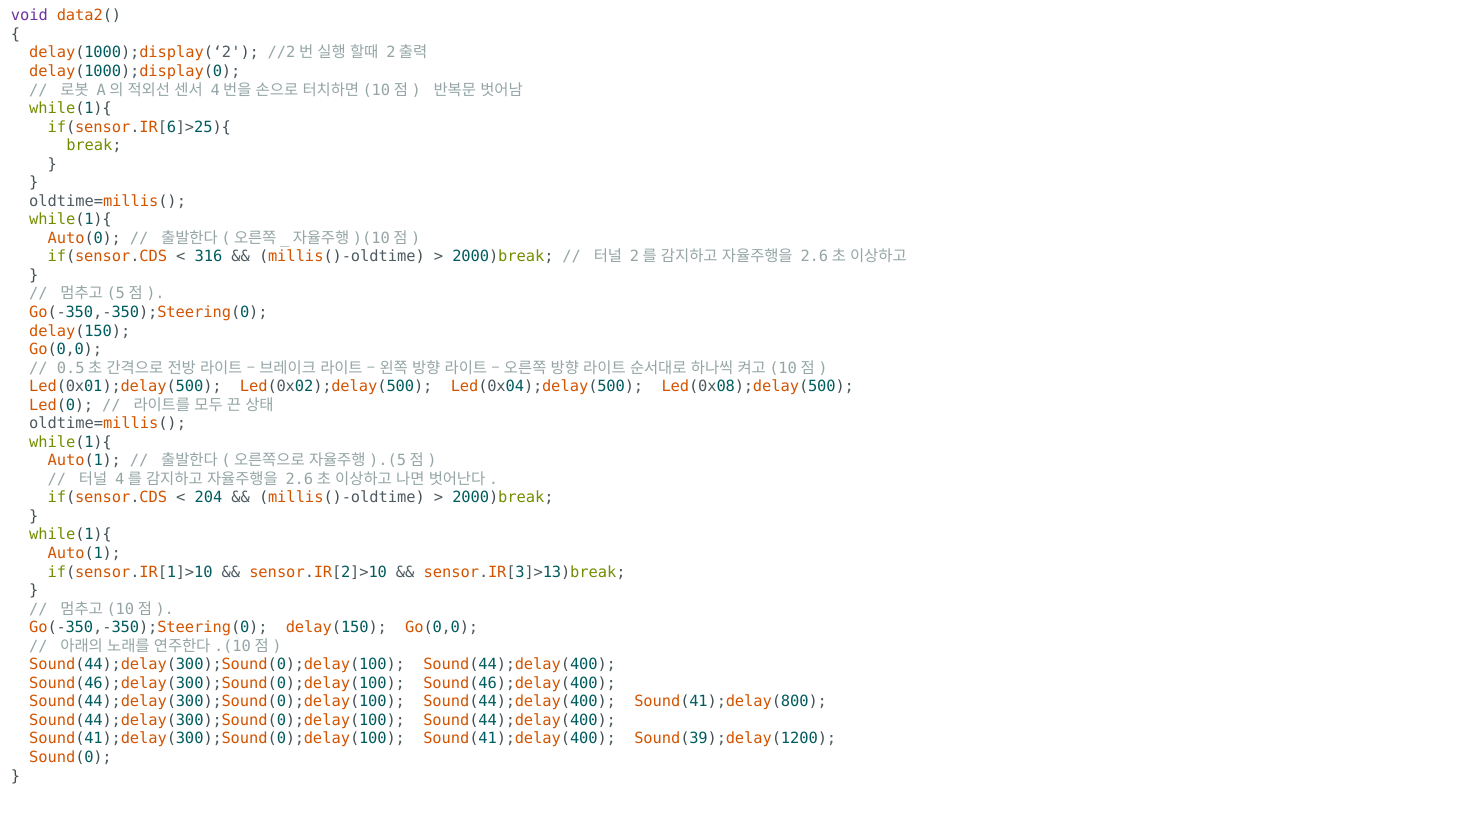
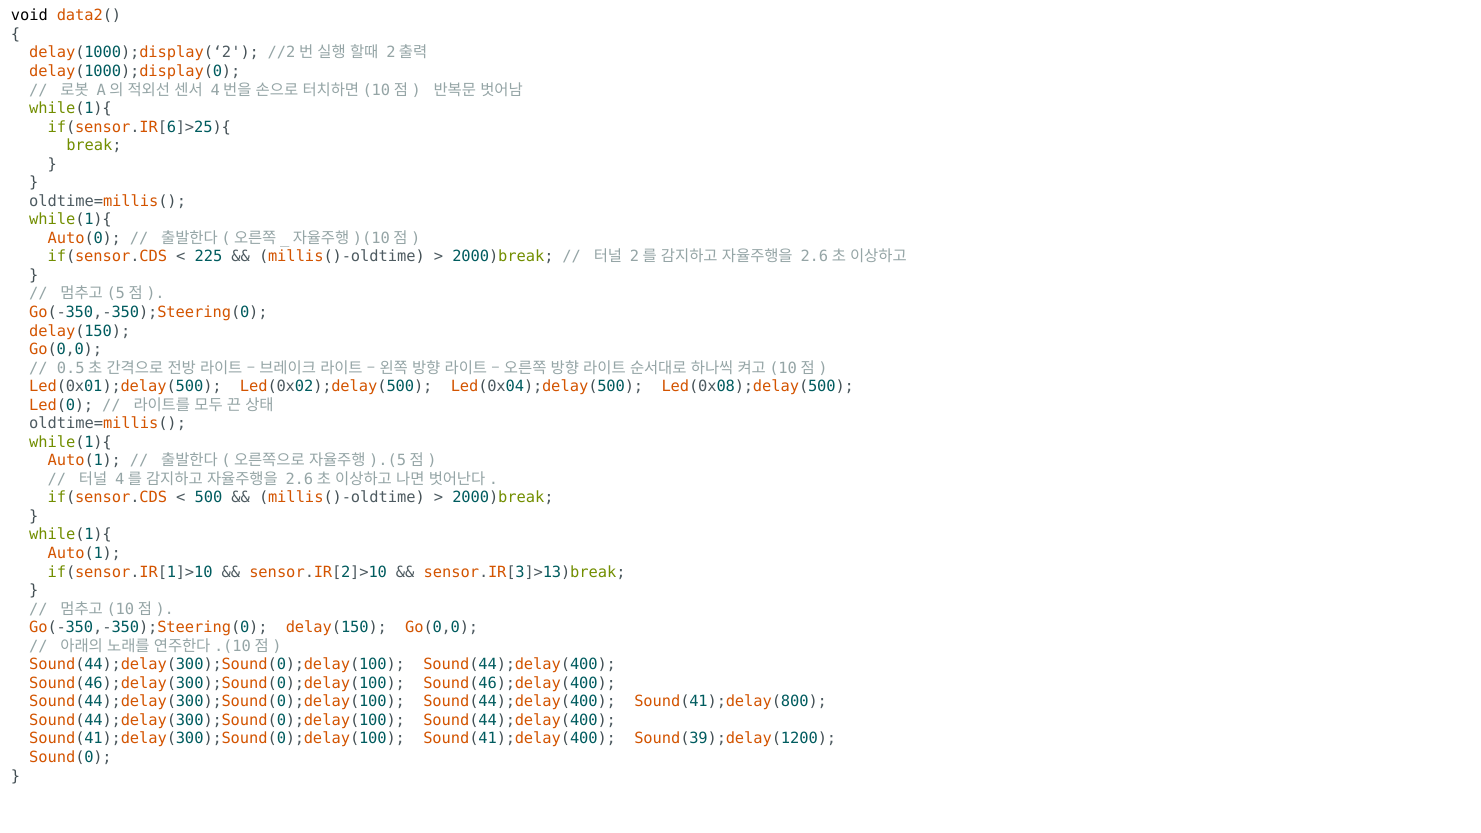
void colour: purple -> black (29, 16)
316: 316 -> 225 (209, 257)
204: 204 -> 500 (209, 498)
